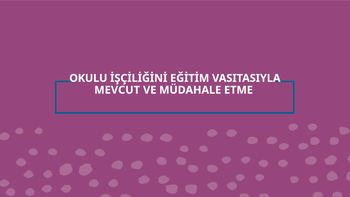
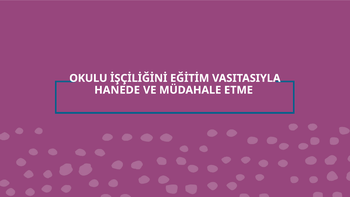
MEVCUT: MEVCUT -> HANEDE (117, 90)
